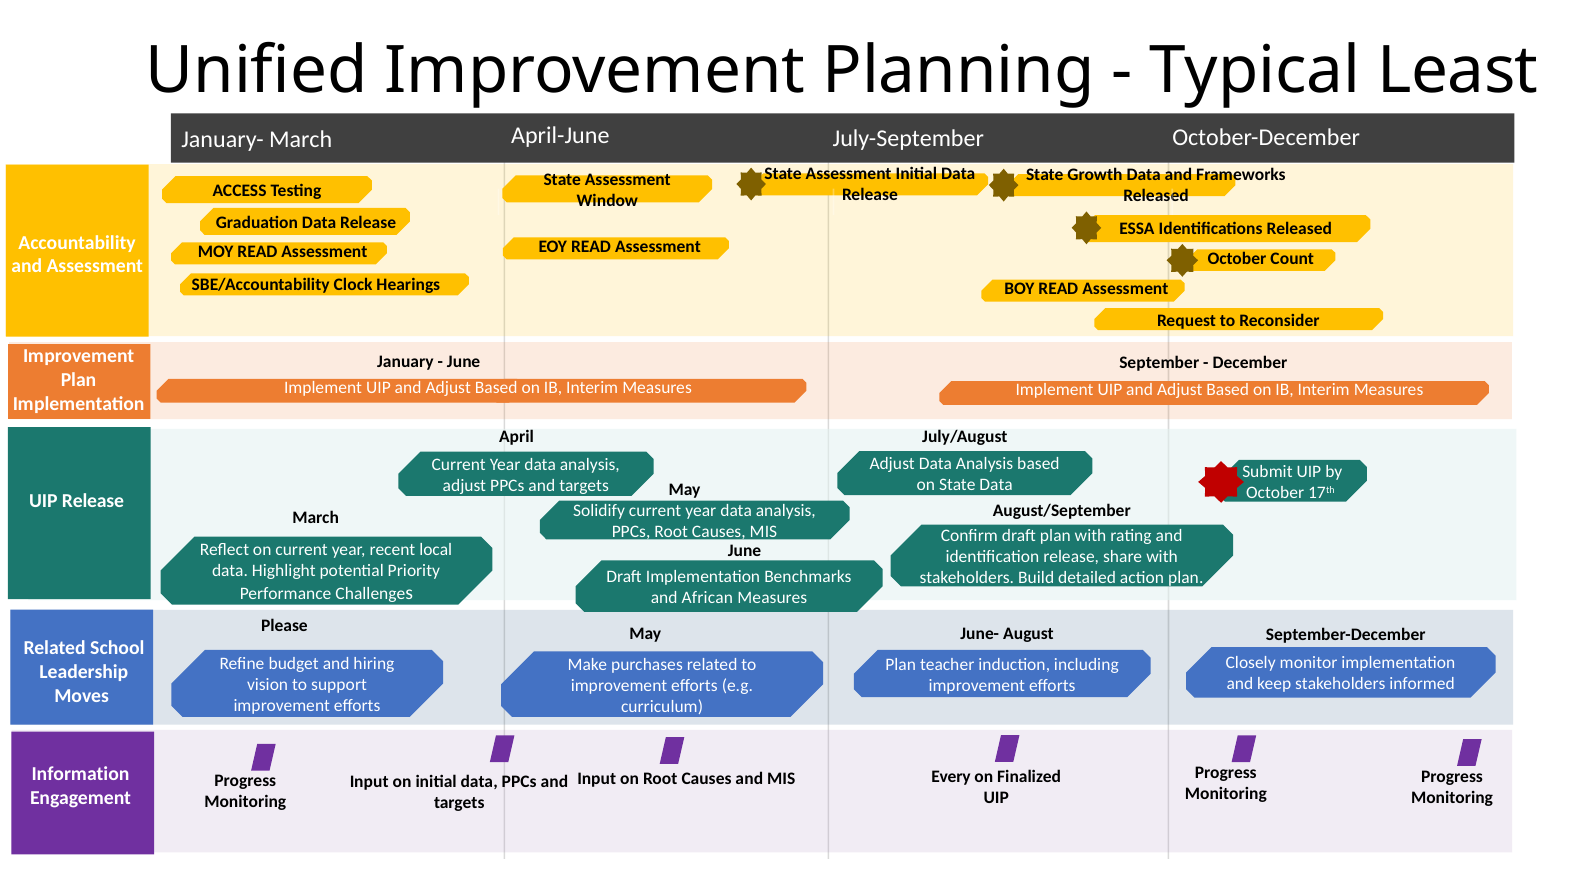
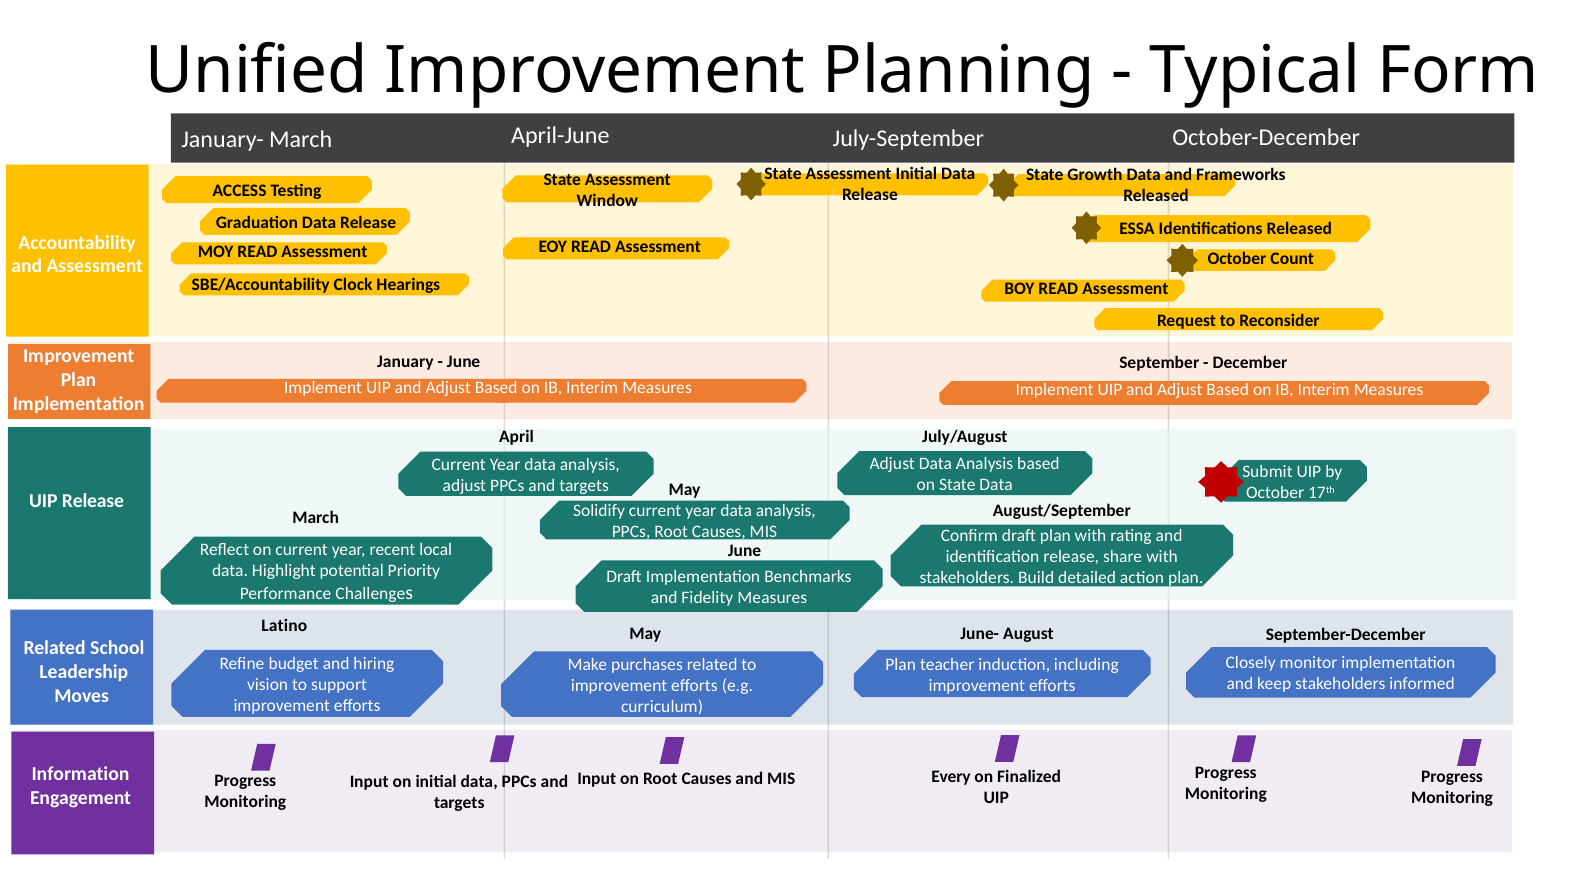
Least: Least -> Form (1458, 71)
African: African -> Fidelity (707, 598)
Please: Please -> Latino (284, 625)
